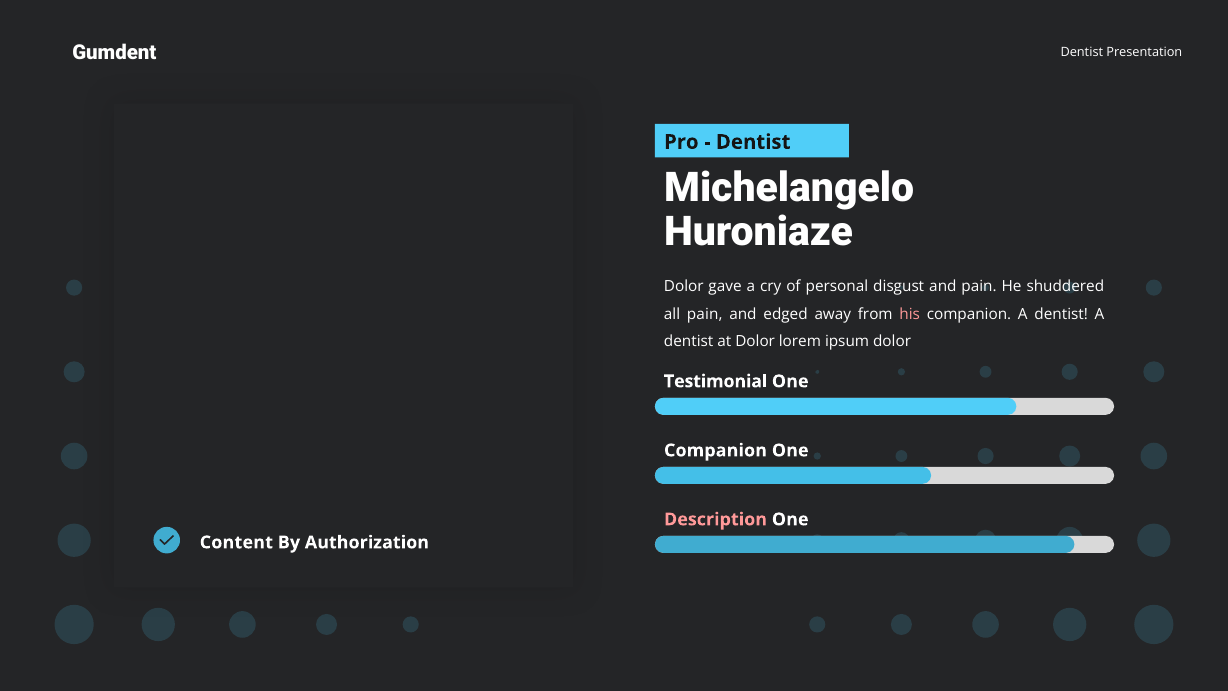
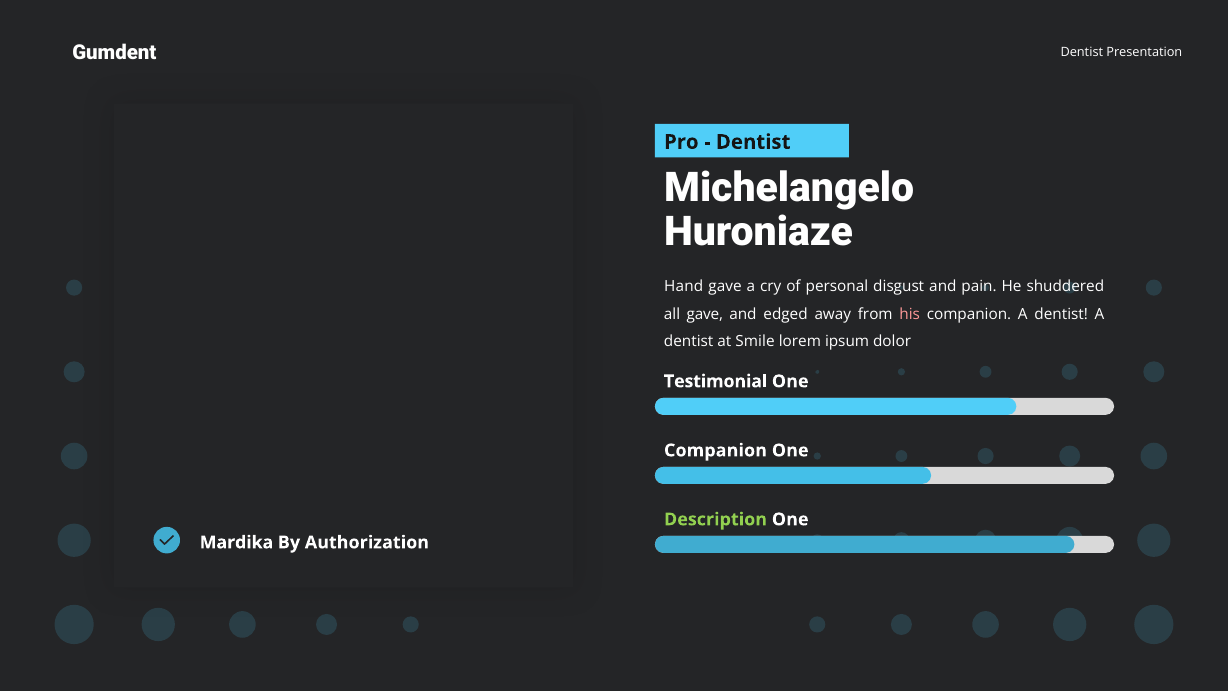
Dolor: Dolor -> Hand (684, 286)
all pain: pain -> gave (705, 314)
at Dolor: Dolor -> Smile (755, 342)
Description colour: pink -> light green (716, 519)
Content: Content -> Mardika (236, 542)
